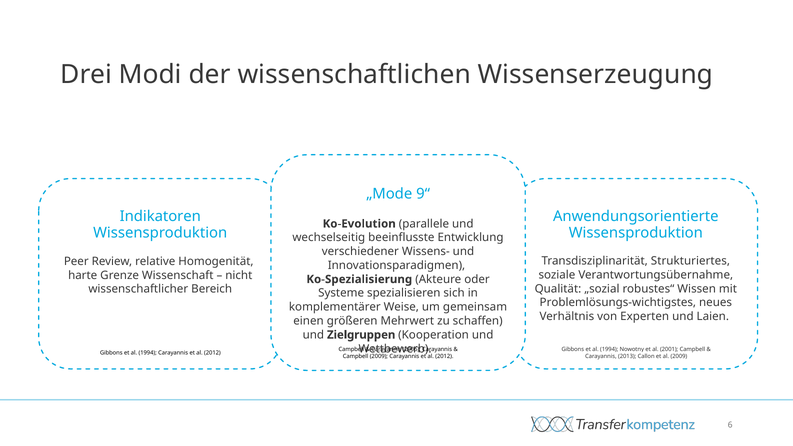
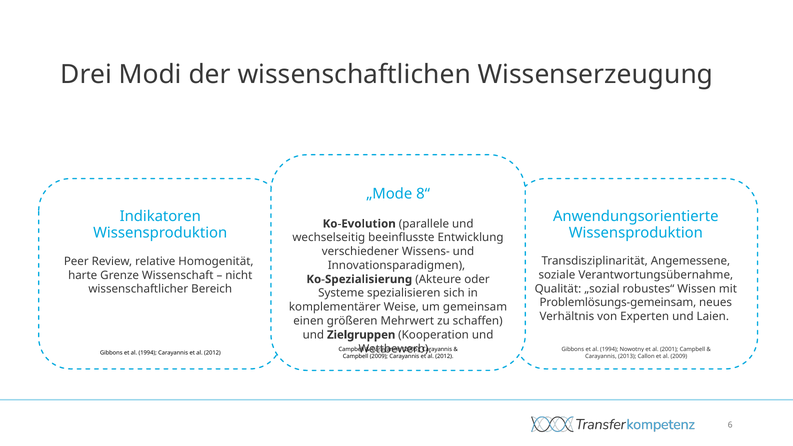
9“: 9“ -> 8“ (423, 194)
Strukturiertes: Strukturiertes -> Angemessene (690, 261)
Problemlösungs-wichtigstes: Problemlösungs-wichtigstes -> Problemlösungs-gemeinsam (618, 303)
